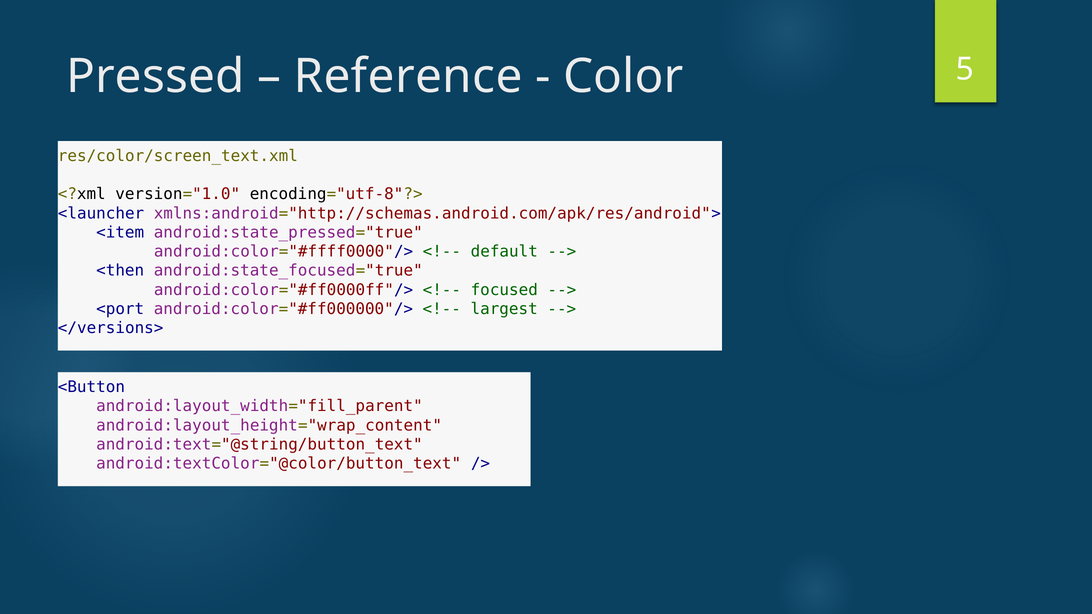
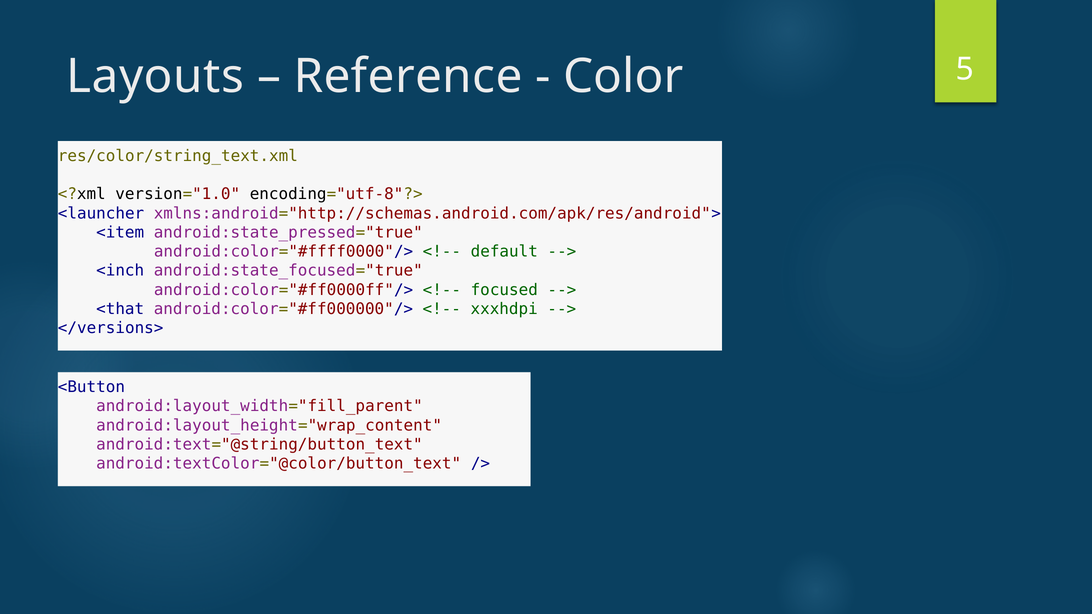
Pressed: Pressed -> Layouts (155, 77)
res/color/screen_text.xml: res/color/screen_text.xml -> res/color/string_text.xml (178, 156)
<then: <then -> <inch (120, 271)
<port: <port -> <that (120, 309)
largest: largest -> xxxhdpi (504, 309)
